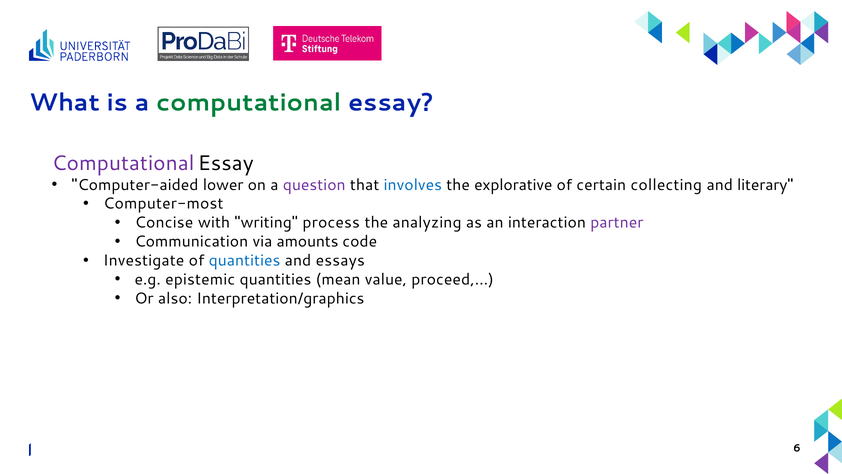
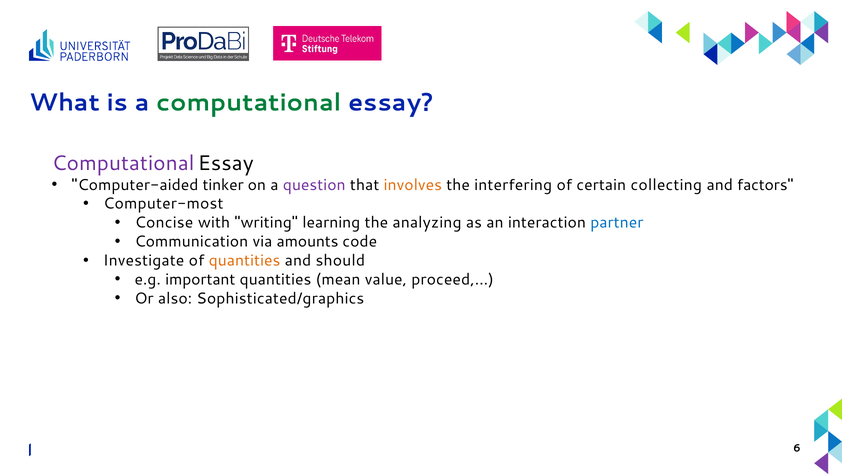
lower: lower -> tinker (223, 185)
involves colour: blue -> orange (413, 185)
explorative: explorative -> interfering (513, 185)
literary: literary -> factors (765, 185)
process: process -> learning (331, 223)
partner colour: purple -> blue (617, 223)
quantities colour: blue -> orange (245, 260)
and essays: essays -> should (340, 260)
epistemic: epistemic -> important (200, 279)
Interpretation/graphics: Interpretation/graphics -> Sophisticated/graphics (280, 298)
